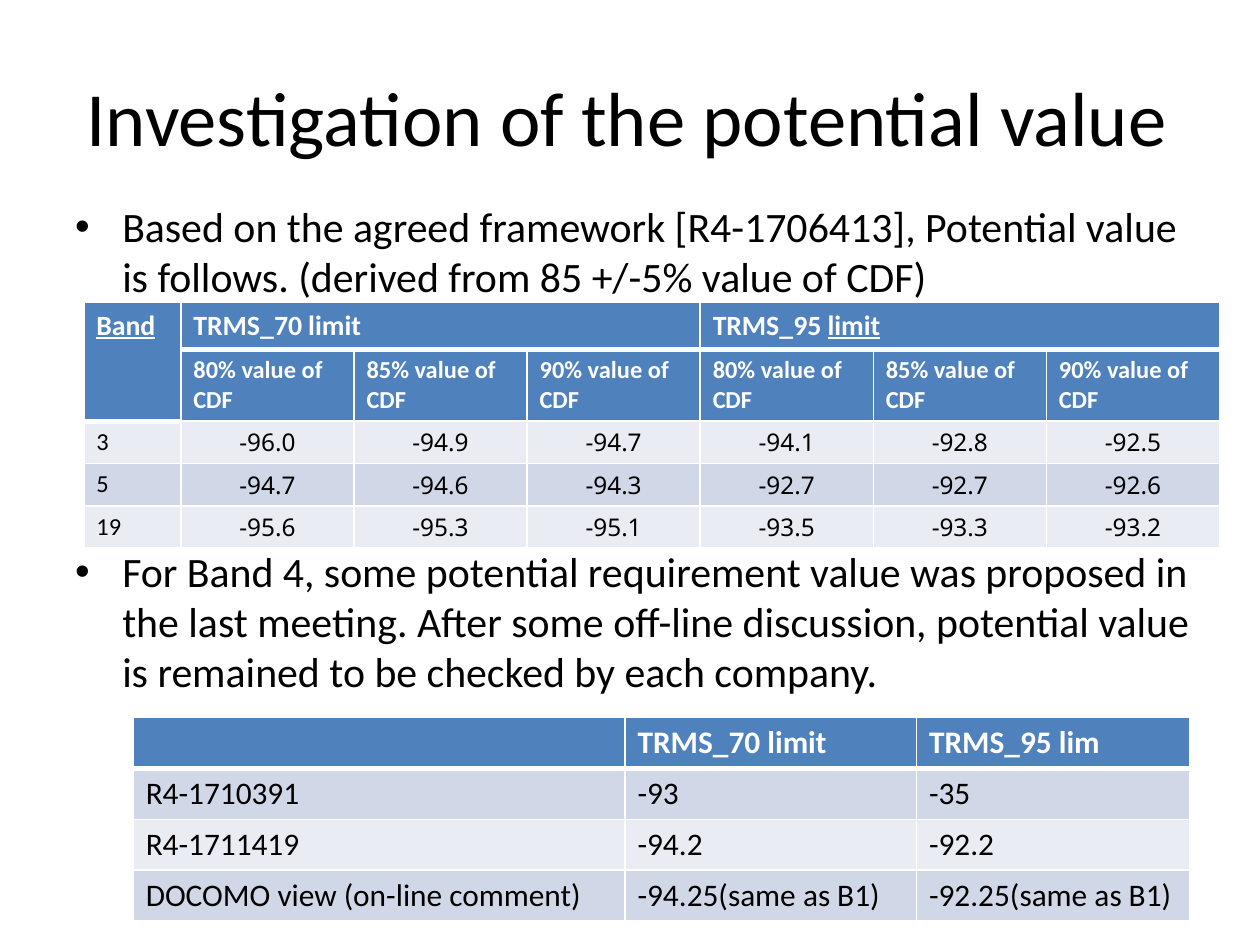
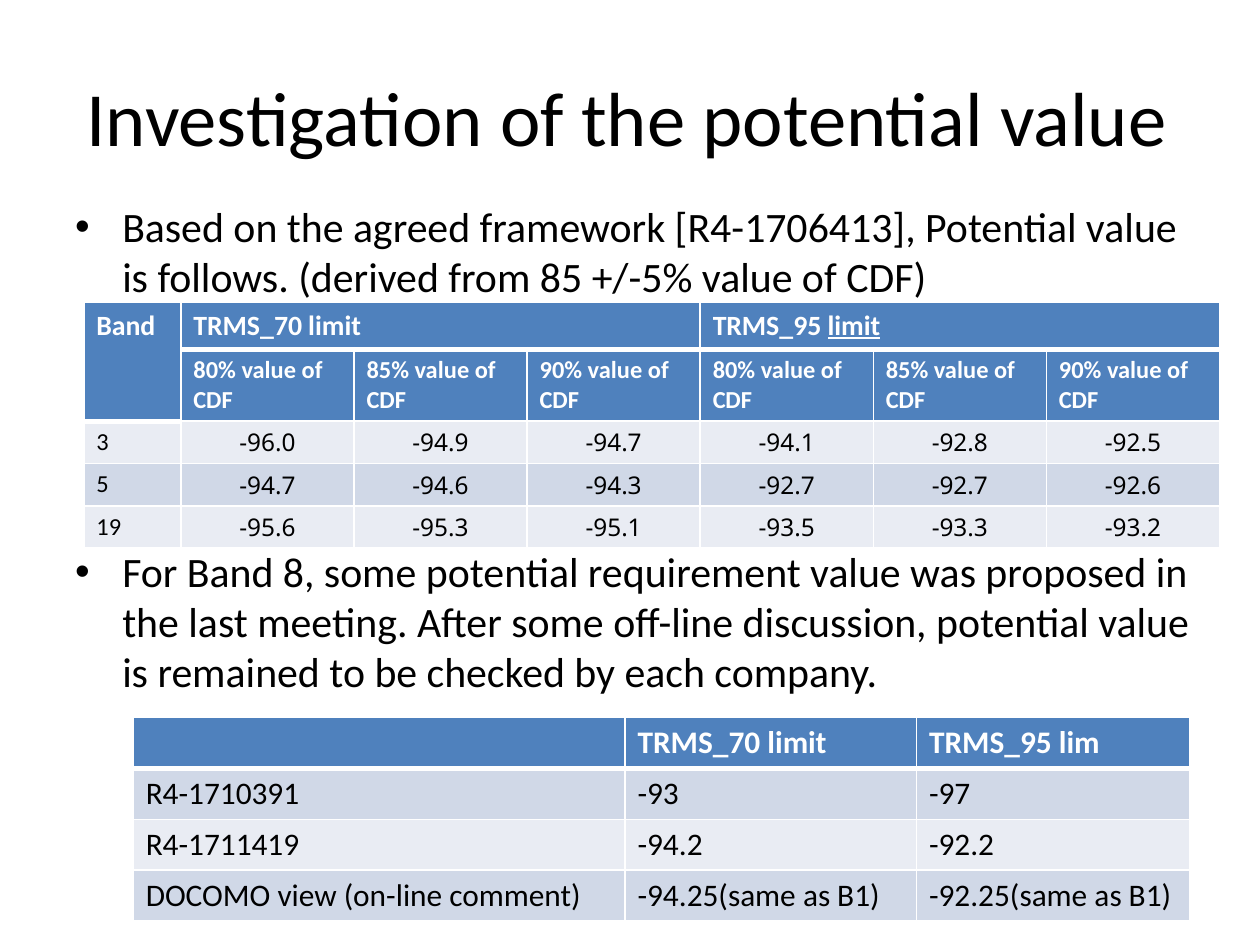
Band underline: present -> none (126, 326)
4: 4 -> 8 (299, 573)
-35: -35 -> -97 (950, 794)
